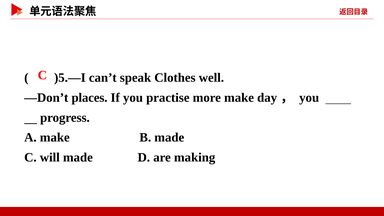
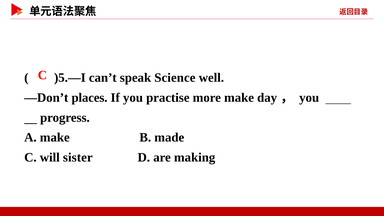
Clothes: Clothes -> Science (175, 78)
will made: made -> sister (78, 157)
